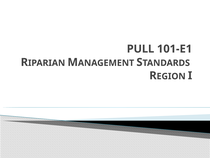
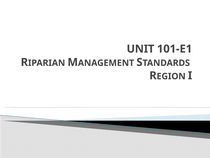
PULL: PULL -> UNIT (140, 49)
